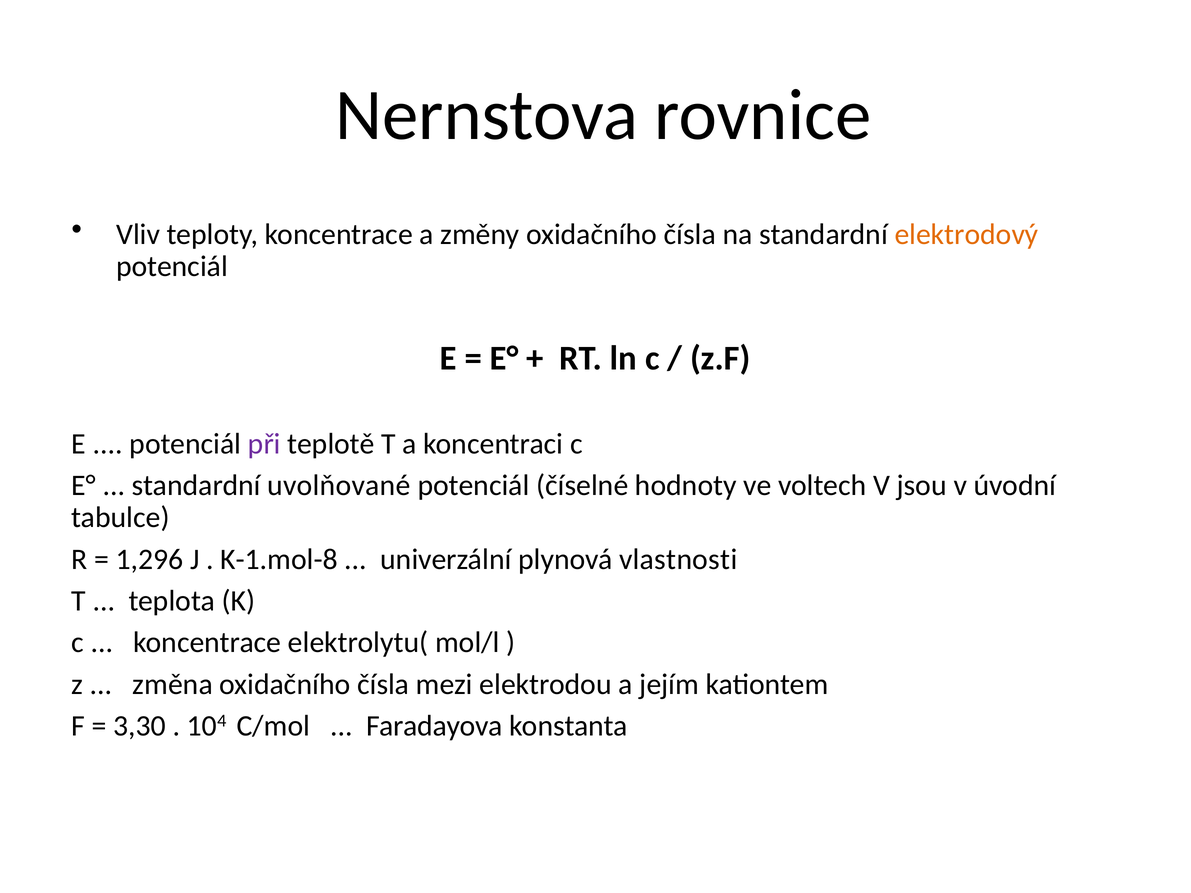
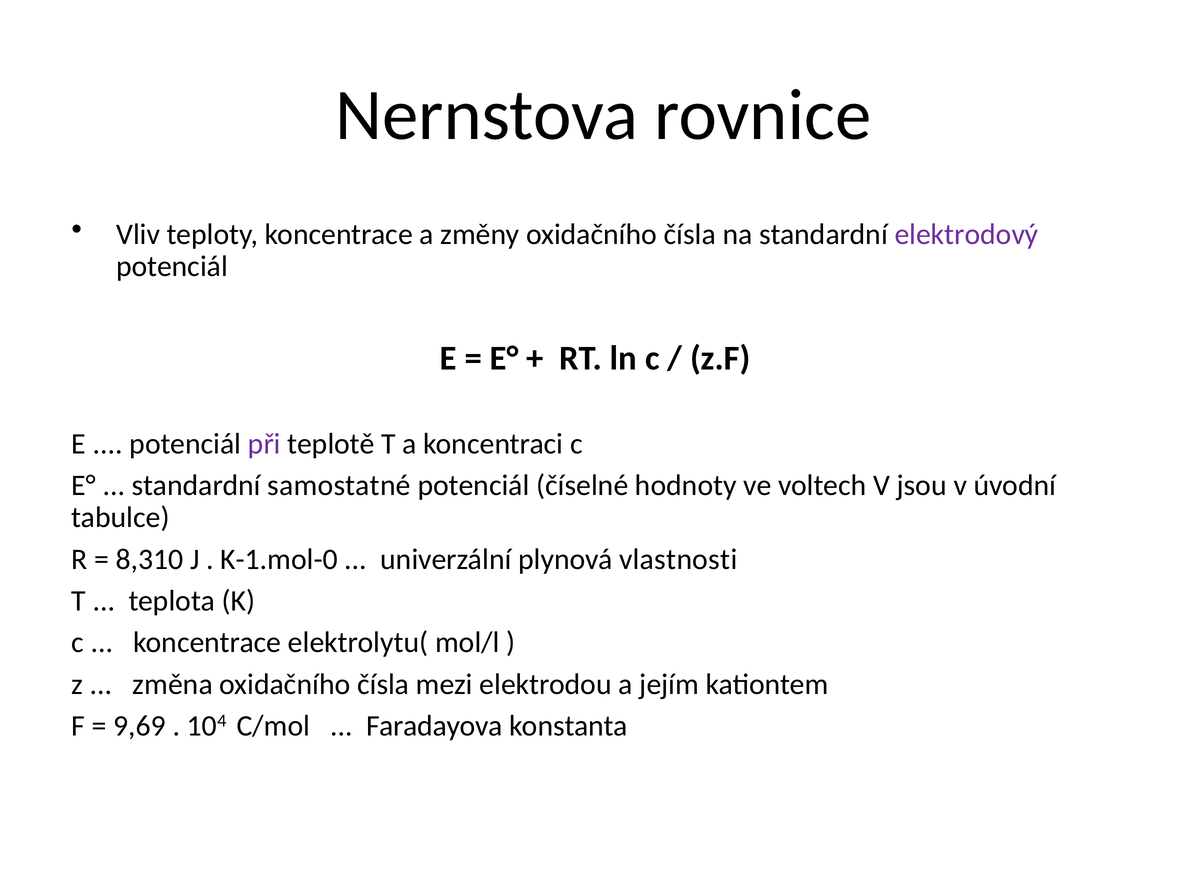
elektrodový colour: orange -> purple (967, 234)
uvolňované: uvolňované -> samostatné (339, 486)
1,296: 1,296 -> 8,310 (150, 559)
K-1.mol-8: K-1.mol-8 -> K-1.mol-0 (279, 559)
3,30: 3,30 -> 9,69 (140, 726)
